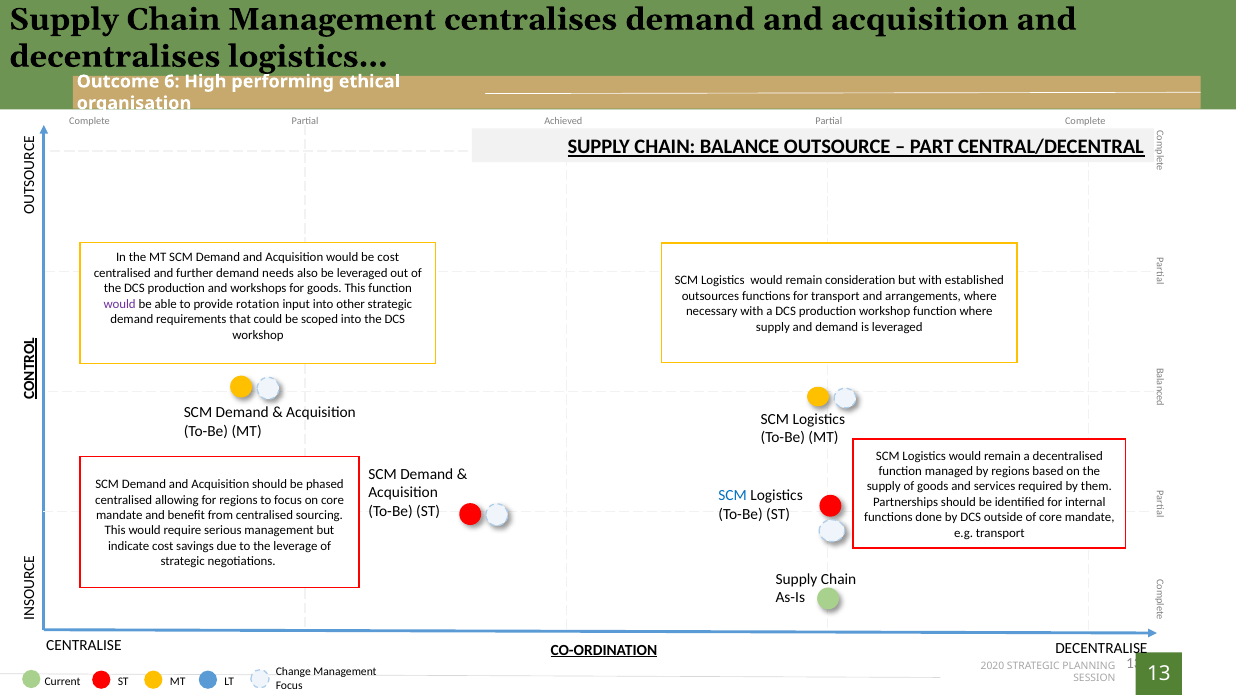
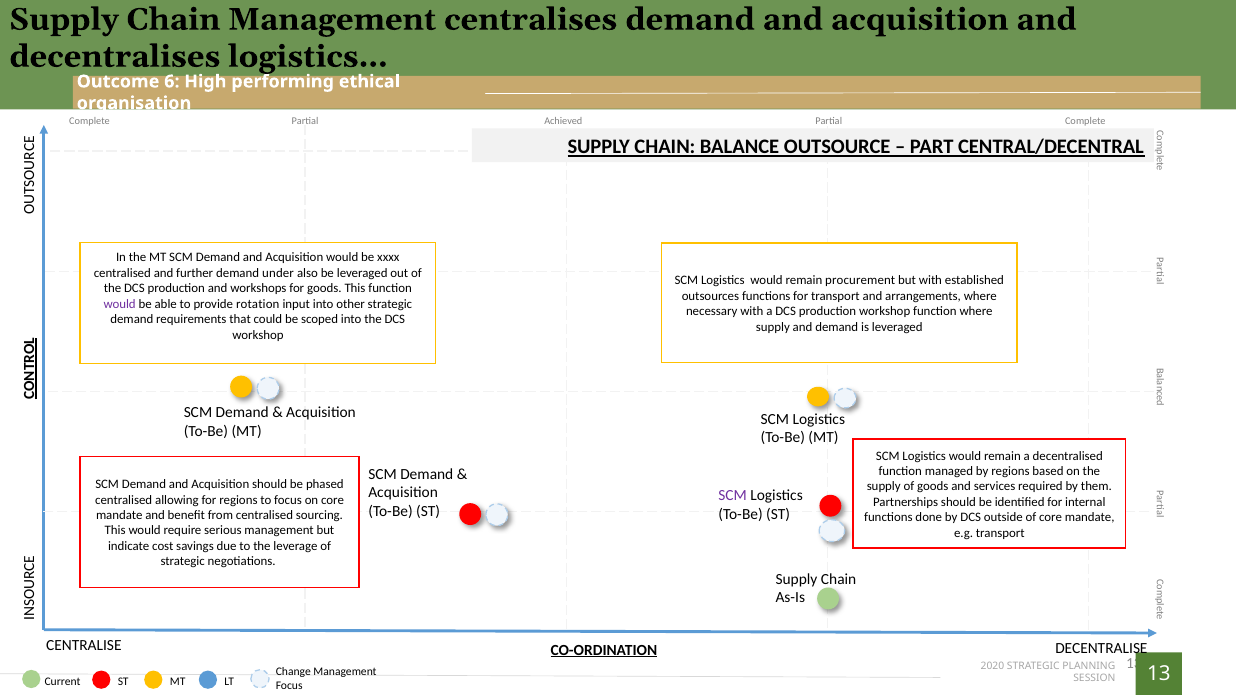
be cost: cost -> xxxx (388, 258)
needs: needs -> under (278, 273)
consideration: consideration -> procurement (860, 281)
SCM colour: blue -> purple (733, 496)
